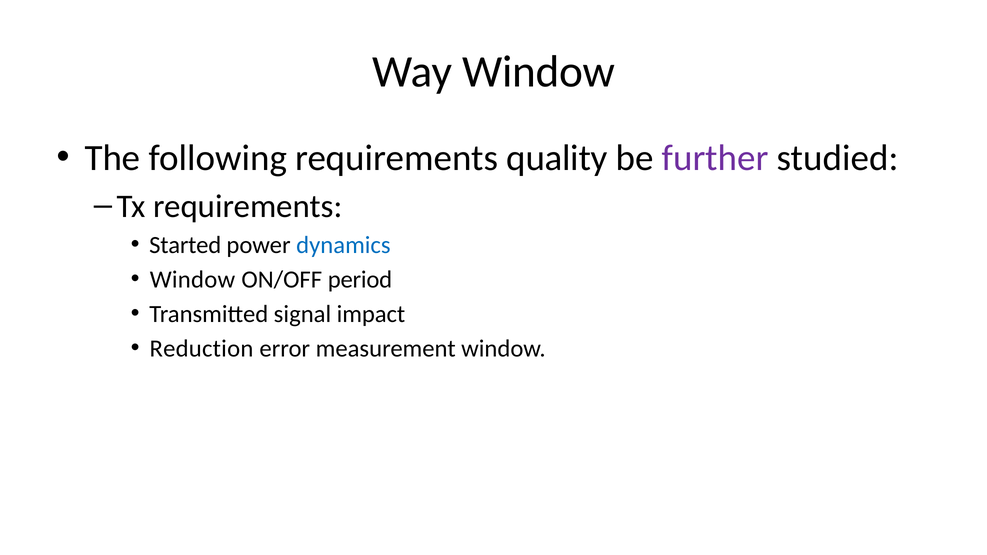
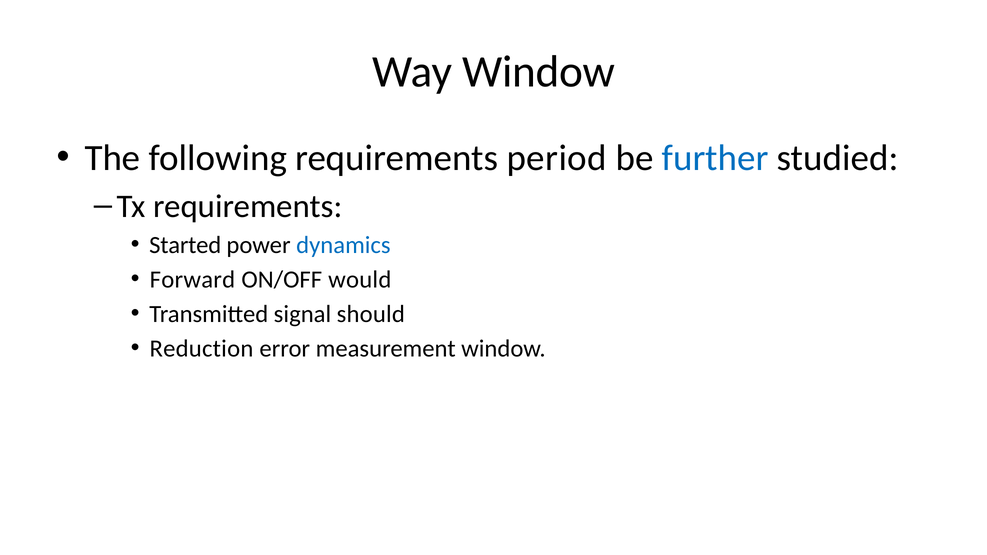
quality: quality -> period (557, 158)
further colour: purple -> blue (715, 158)
Window: Window -> Forward (192, 280)
period: period -> would (360, 280)
impact: impact -> should (371, 314)
